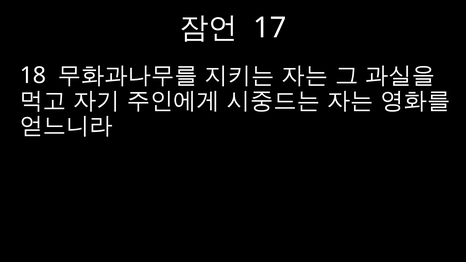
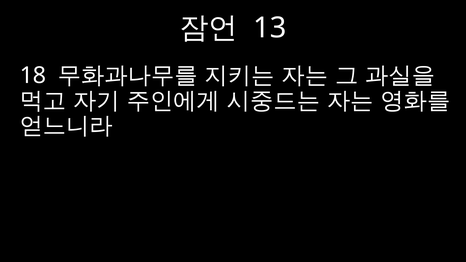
17: 17 -> 13 (270, 28)
